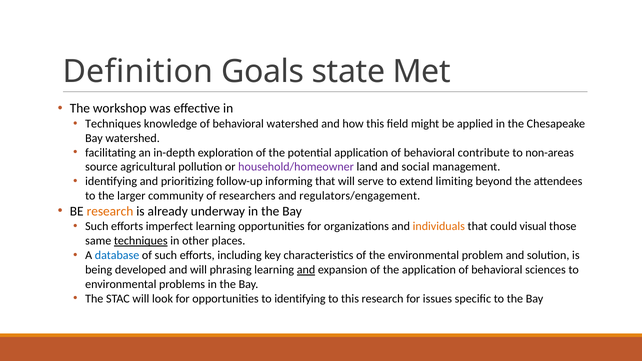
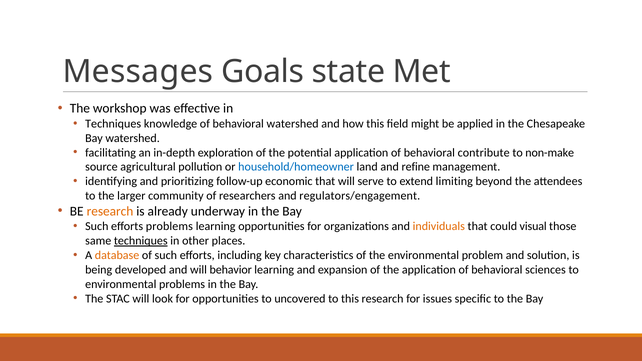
Definition: Definition -> Messages (138, 72)
non-areas: non-areas -> non-make (550, 153)
household/homeowner colour: purple -> blue (296, 167)
social: social -> refine (416, 167)
informing: informing -> economic (289, 182)
efforts imperfect: imperfect -> problems (169, 226)
database colour: blue -> orange (117, 255)
phrasing: phrasing -> behavior (231, 270)
and underline: present -> none (306, 270)
to identifying: identifying -> uncovered (300, 299)
